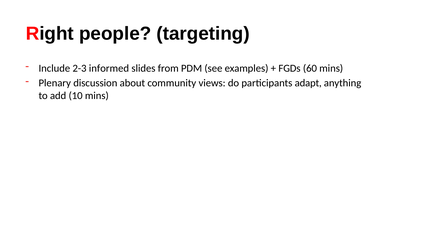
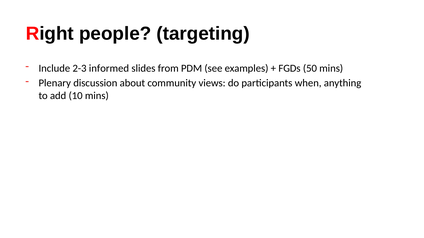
60: 60 -> 50 (310, 68)
adapt: adapt -> when (308, 83)
